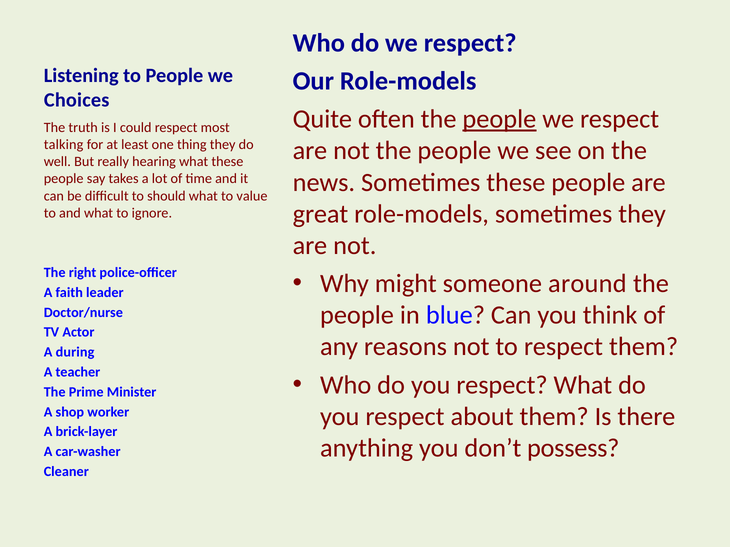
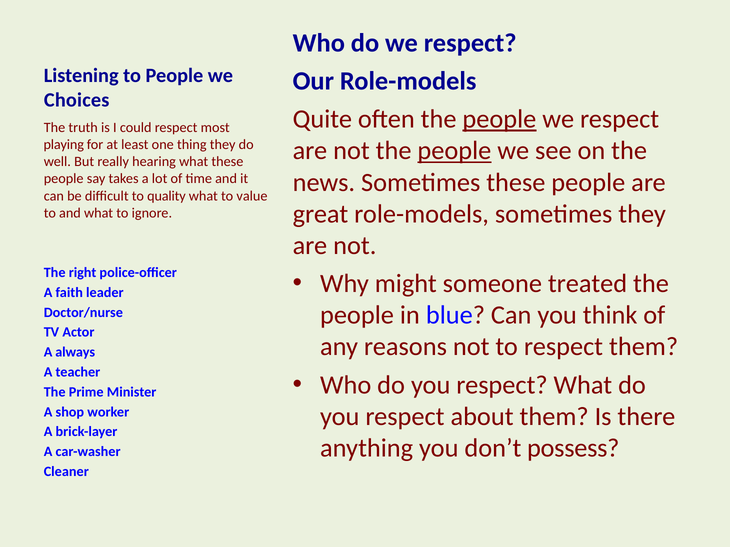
talking: talking -> playing (64, 145)
people underline: none -> present (454, 151)
should: should -> quality (166, 196)
around: around -> treated (588, 284)
during: during -> always (75, 353)
